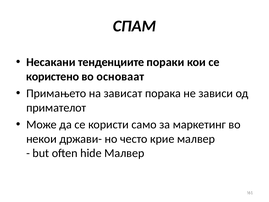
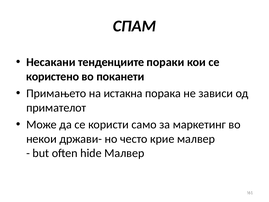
основаат: основаат -> поканети (120, 77)
зависат: зависат -> истакна (123, 93)
